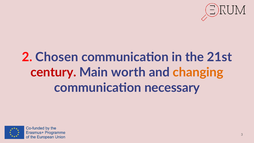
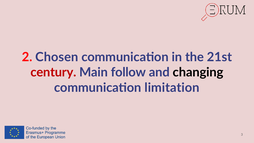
worth: worth -> follow (128, 72)
changing colour: orange -> black (198, 72)
necessary: necessary -> limitation (172, 88)
